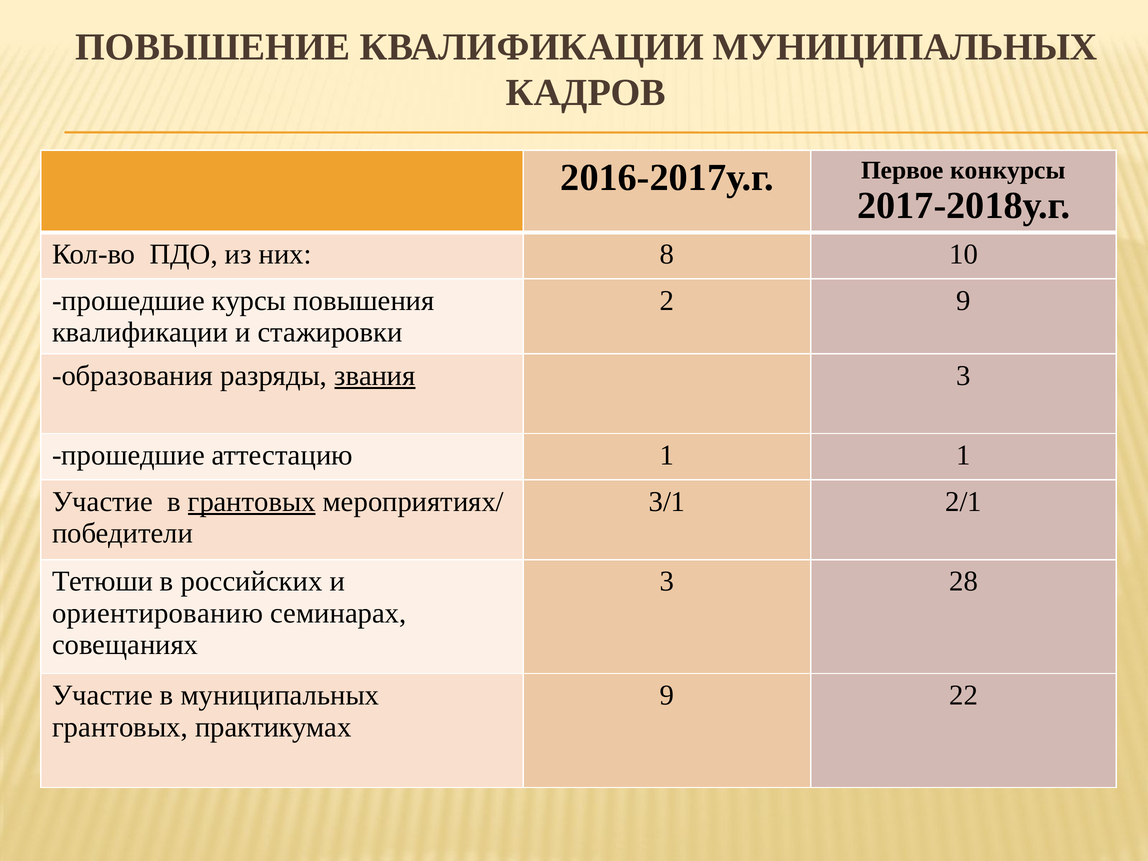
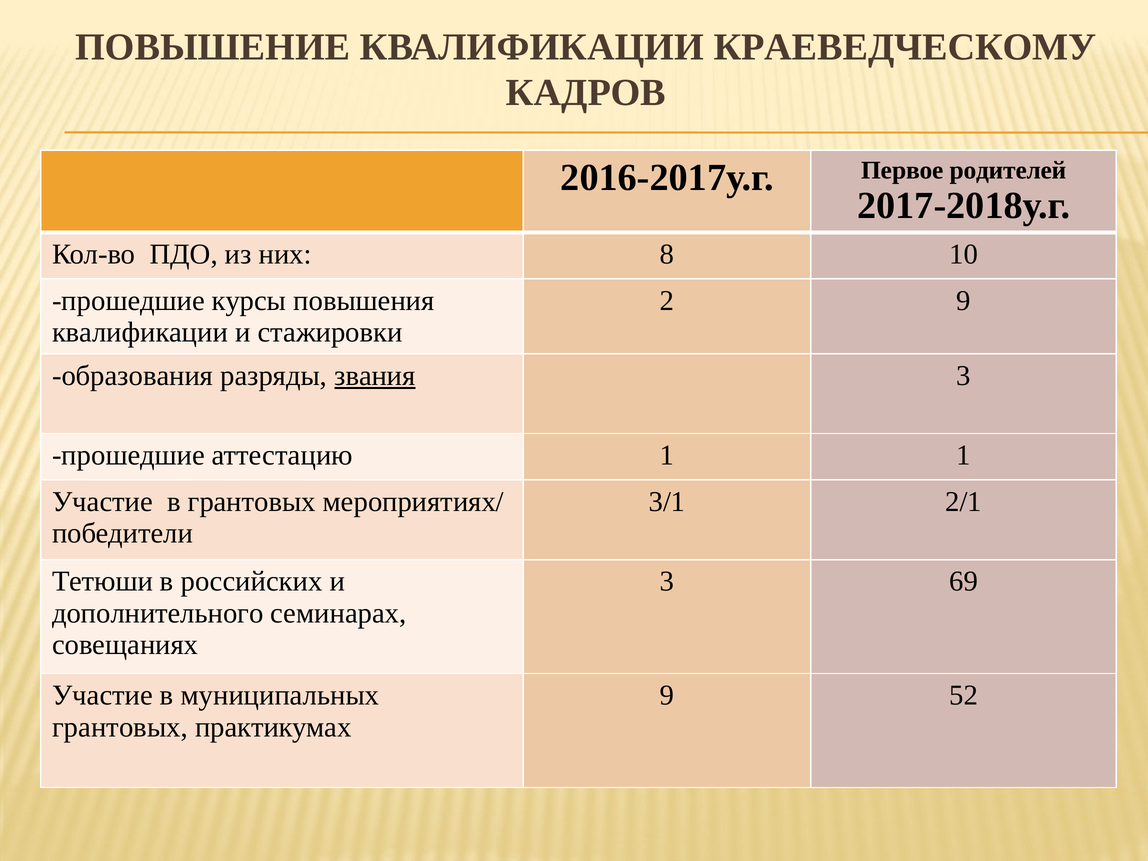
КВАЛИФИКАЦИИ МУНИЦИПАЛЬНЫХ: МУНИЦИПАЛЬНЫХ -> КРАЕВЕДЧЕСКОМУ (905, 47)
конкурсы: конкурсы -> родителей (1008, 170)
грантовых underline: present -> none (252, 502)
28: 28 -> 69 (964, 581)
ориентированию: ориентированию -> дополнительного (158, 613)
22: 22 -> 52 (964, 695)
